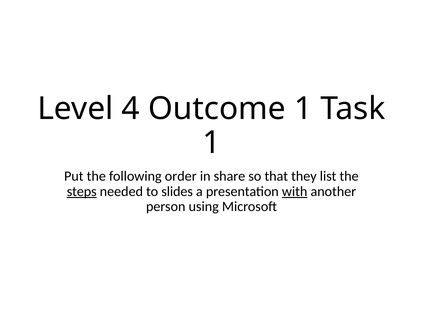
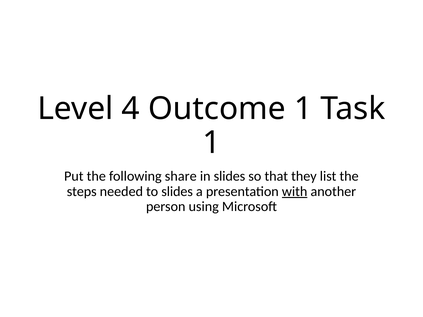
order: order -> share (181, 176)
in share: share -> slides (229, 176)
steps underline: present -> none (82, 192)
